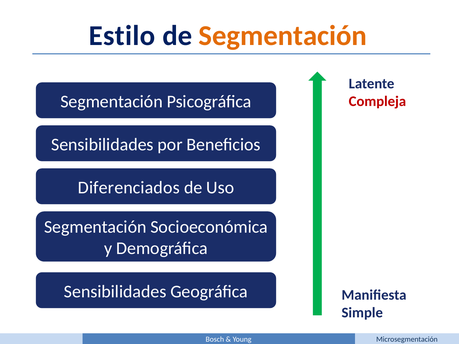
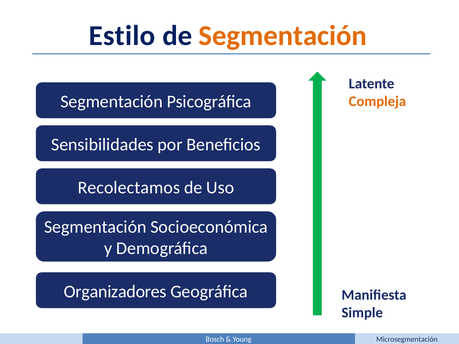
Compleja colour: red -> orange (377, 101)
Diferenciados: Diferenciados -> Recolectamos (129, 188)
Sensibilidades: Sensibilidades -> Organizadores (115, 292)
